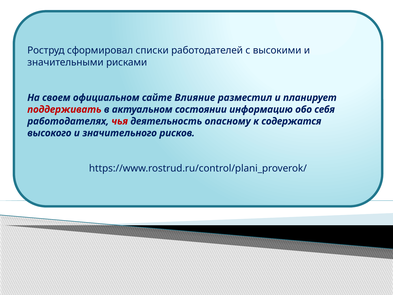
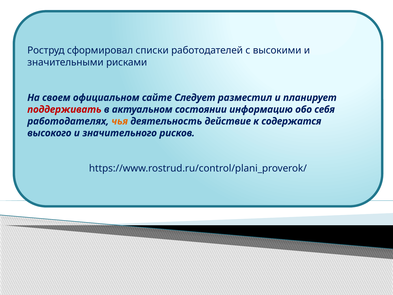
Влияние: Влияние -> Следует (195, 98)
чья colour: red -> orange (120, 121)
опасному: опасному -> действие (228, 121)
